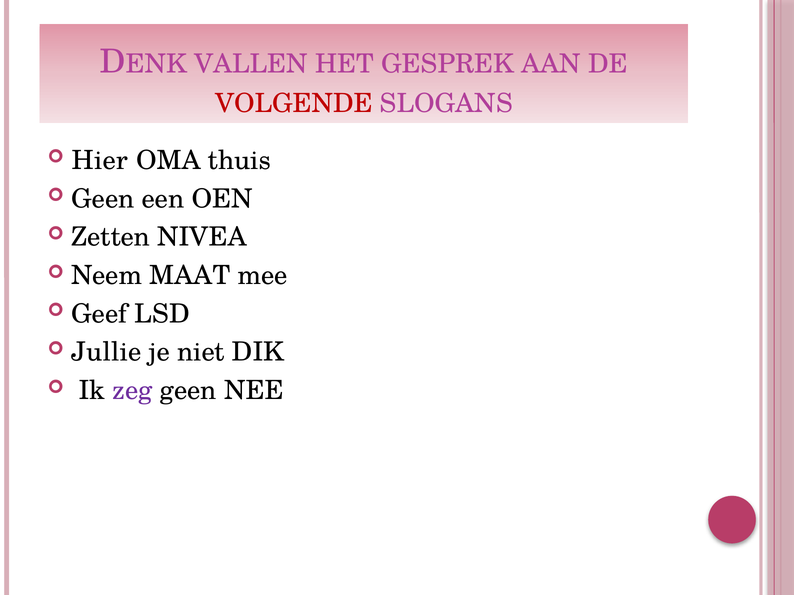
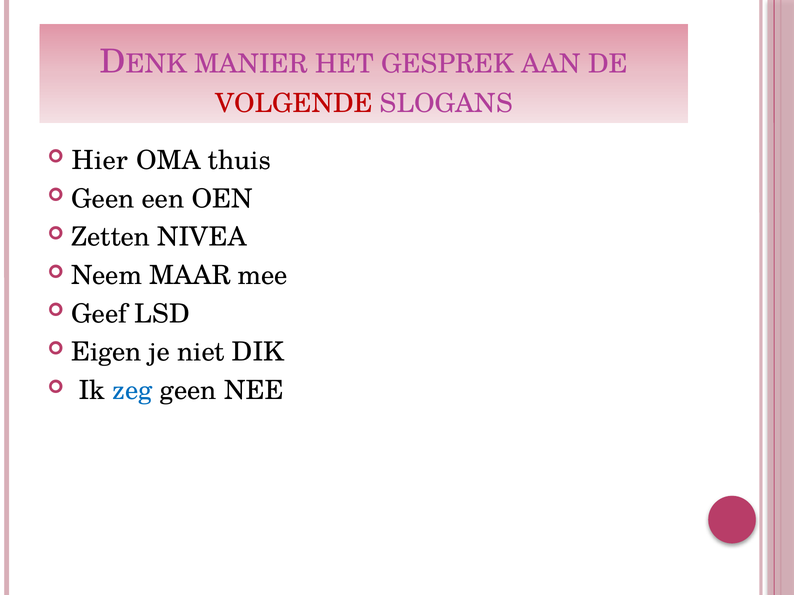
VALLEN: VALLEN -> MANIER (251, 64)
MAAT: MAAT -> MAAR (190, 276)
Jullie: Jullie -> Eigen (106, 353)
zeg colour: purple -> blue (132, 391)
